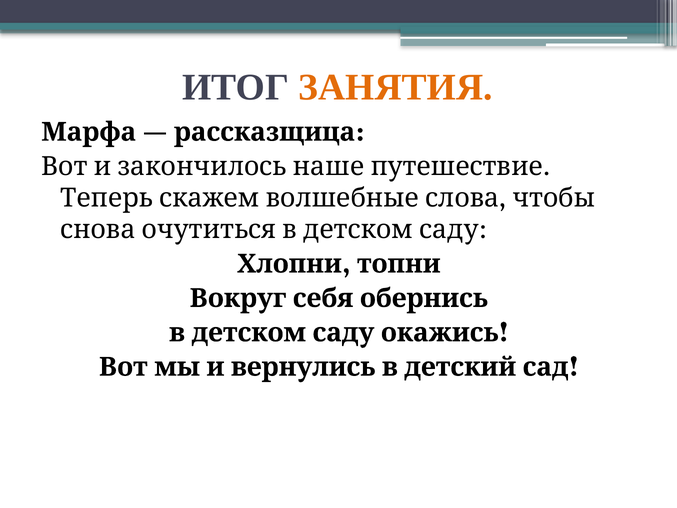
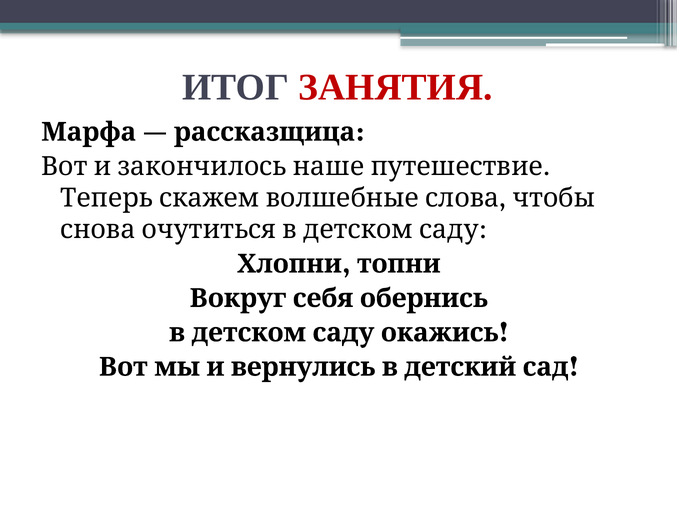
ЗАНЯТИЯ colour: orange -> red (396, 87)
